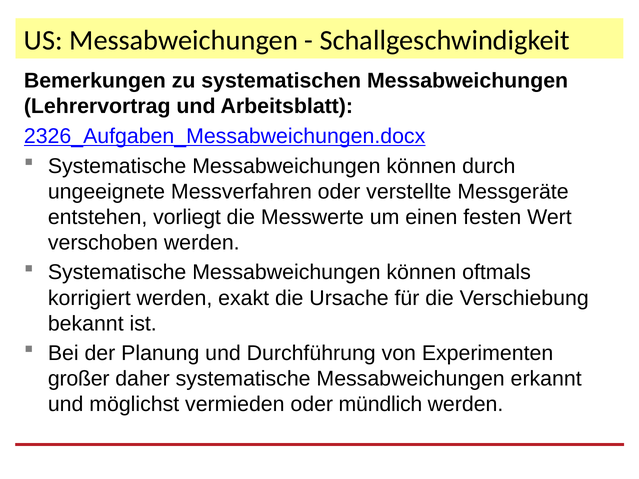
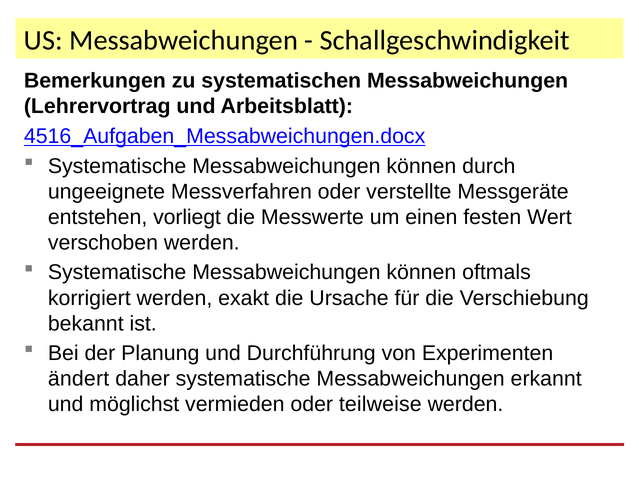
2326_Aufgaben_Messabweichungen.docx: 2326_Aufgaben_Messabweichungen.docx -> 4516_Aufgaben_Messabweichungen.docx (225, 136)
großer: großer -> ändert (79, 379)
mündlich: mündlich -> teilweise (380, 405)
